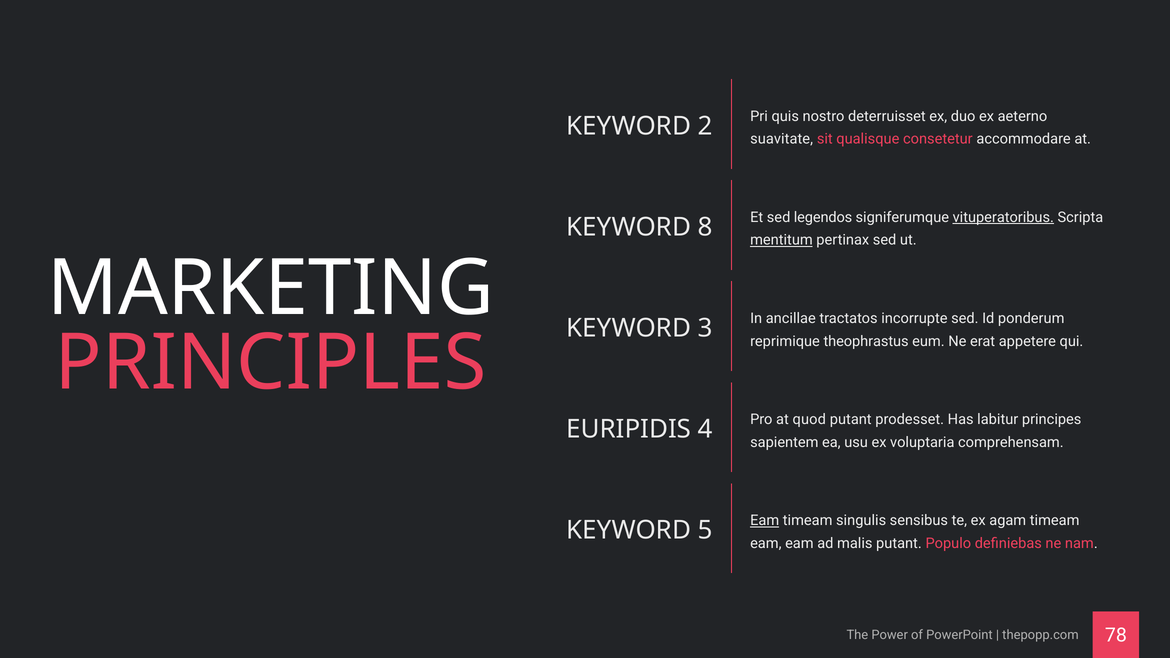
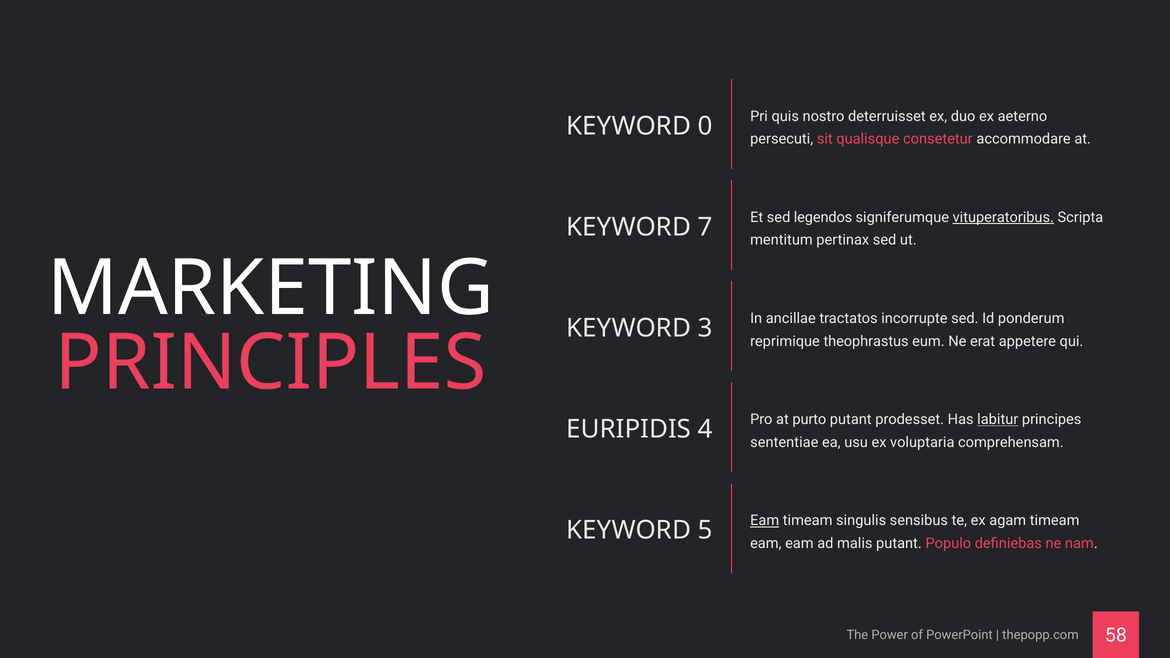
2: 2 -> 0 (705, 126)
suavitate: suavitate -> persecuti (782, 139)
8: 8 -> 7 (705, 227)
mentitum underline: present -> none (781, 240)
quod: quod -> purto (809, 419)
labitur underline: none -> present (998, 419)
sapientem: sapientem -> sententiae (784, 442)
78: 78 -> 58 (1116, 635)
